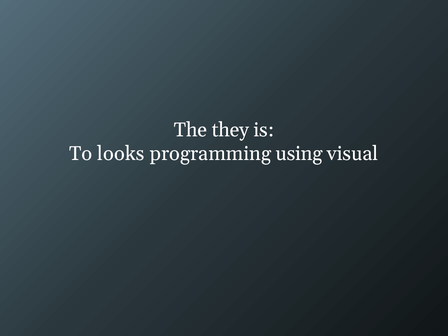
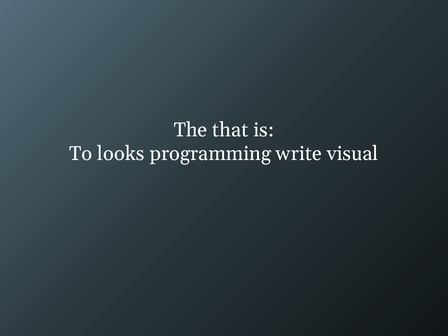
they: they -> that (230, 130)
using: using -> write (299, 154)
